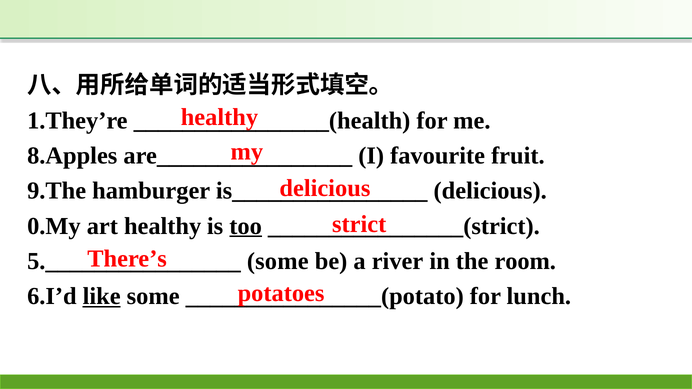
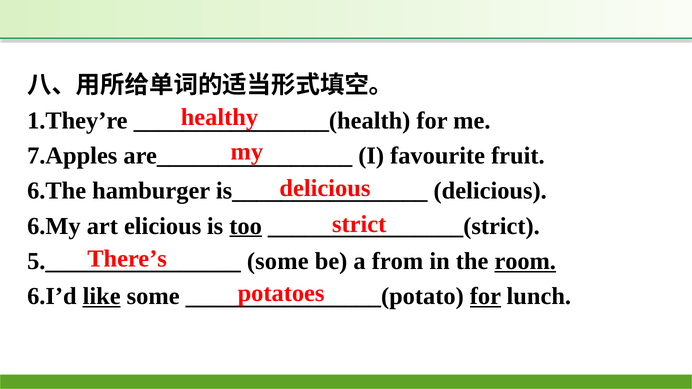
8.Apples: 8.Apples -> 7.Apples (72, 156)
9.The: 9.The -> 6.The (57, 191)
0.My: 0.My -> 6.My (54, 226)
art healthy: healthy -> elicious (163, 226)
river: river -> from (398, 261)
room underline: none -> present (525, 261)
for underline: none -> present (485, 296)
